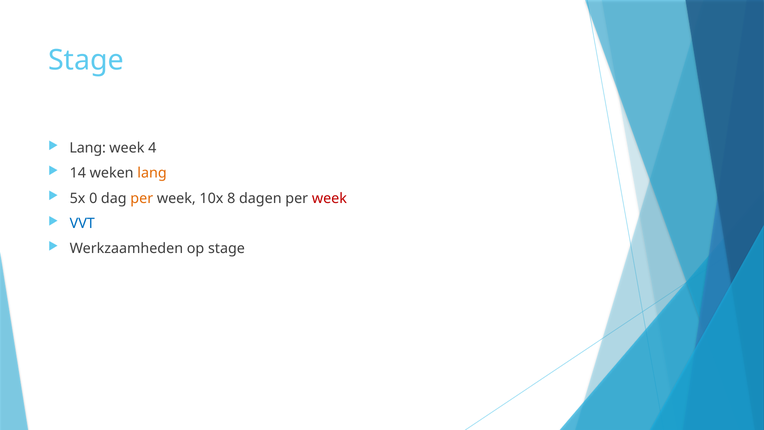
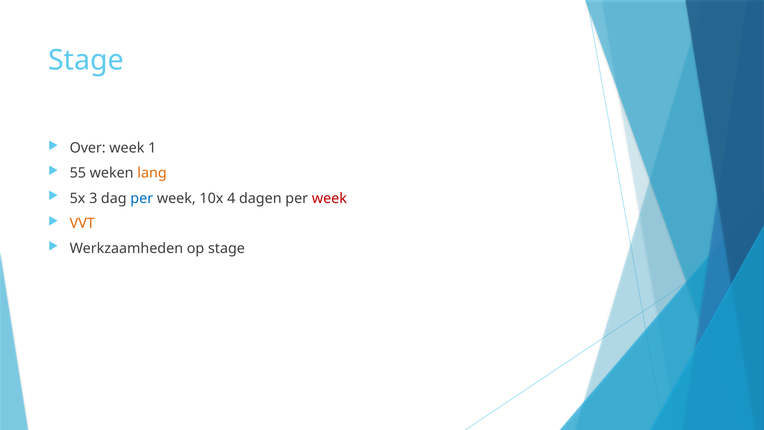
Lang: Lang -> Over (88, 148)
4: 4 -> 1 (152, 148)
14: 14 -> 55 (78, 173)
0: 0 -> 3 (93, 198)
per colour: orange -> blue (142, 198)
8: 8 -> 4 (231, 198)
VVT colour: blue -> orange (82, 223)
